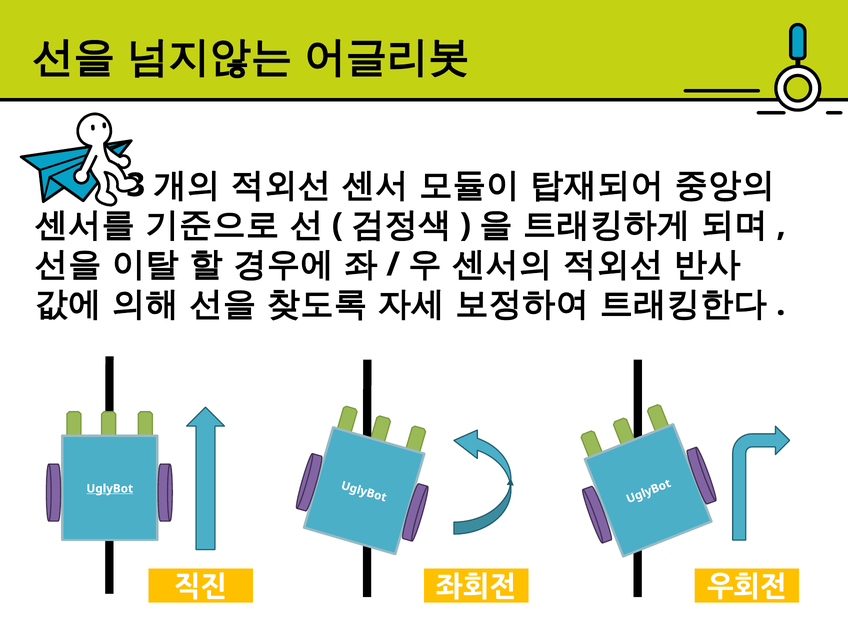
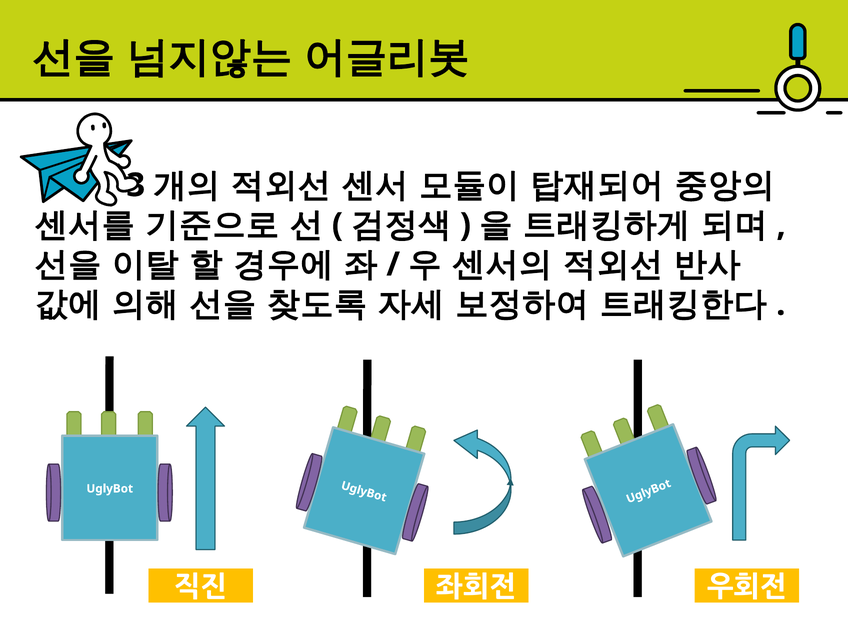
UglyBot underline: present -> none (110, 489)
